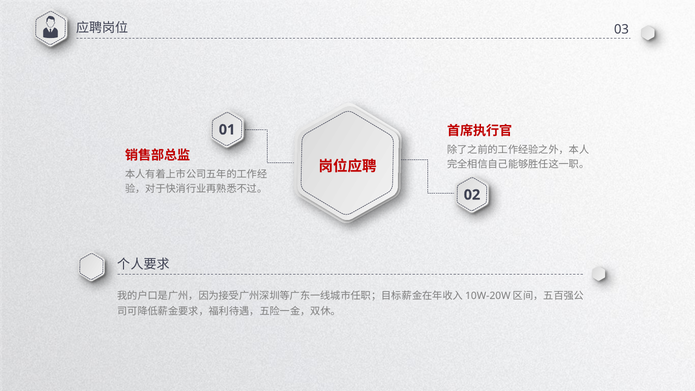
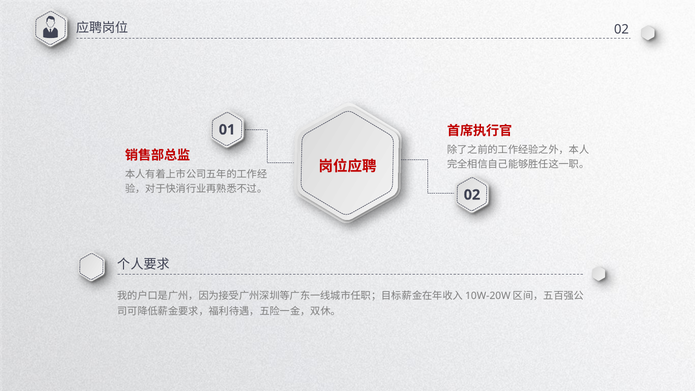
03: 03 -> 02 (621, 30)
